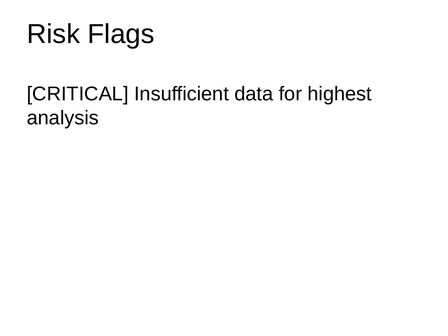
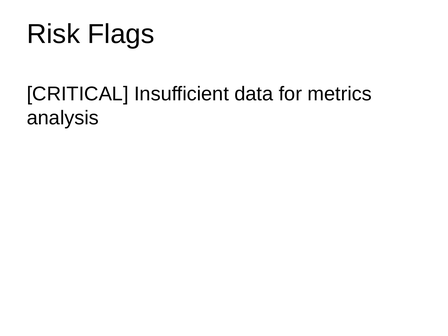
highest: highest -> metrics (340, 94)
